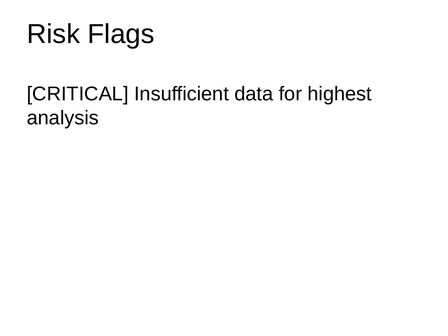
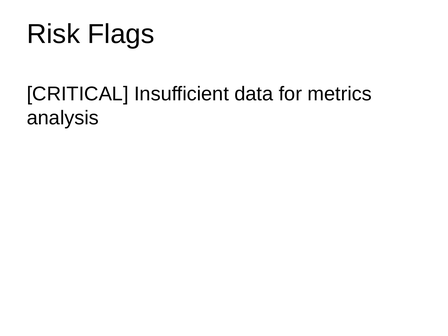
highest: highest -> metrics (340, 94)
